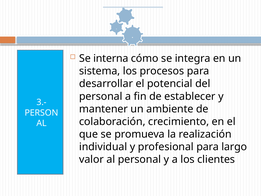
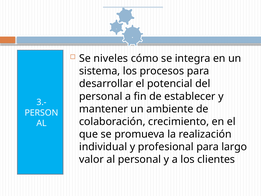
interna: interna -> niveles (111, 58)
